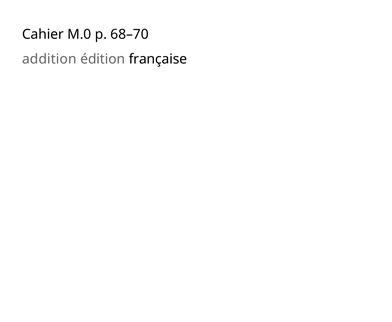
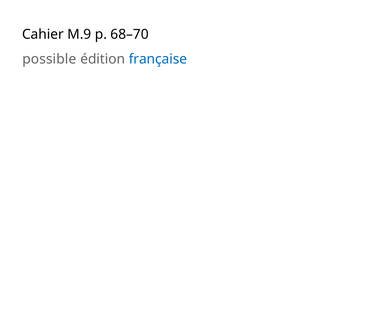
M.0: M.0 -> M.9 (79, 34)
addition: addition -> possible (49, 59)
française colour: black -> blue (158, 59)
